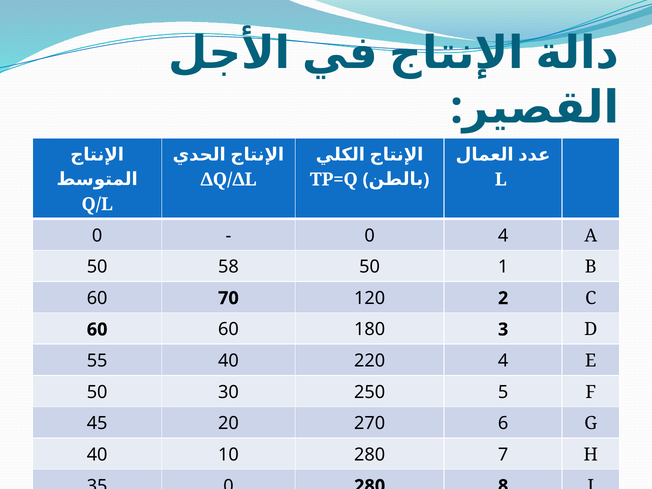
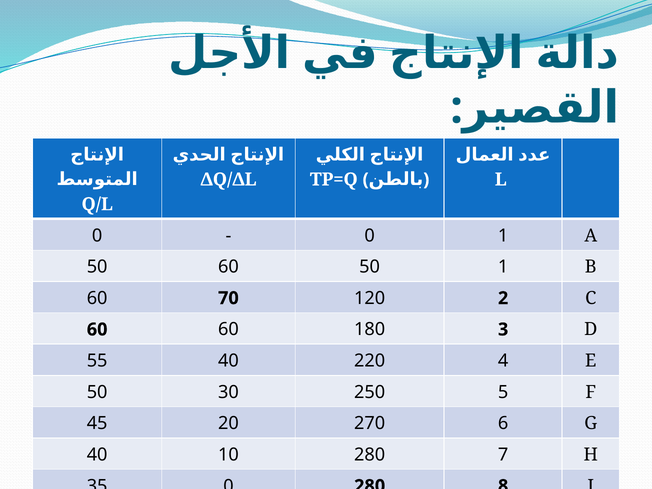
0 4: 4 -> 1 (503, 236)
50 58: 58 -> 60 (228, 267)
